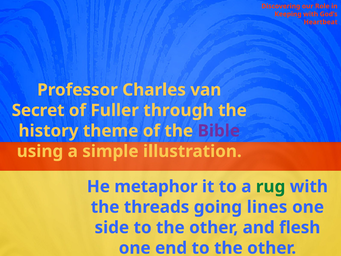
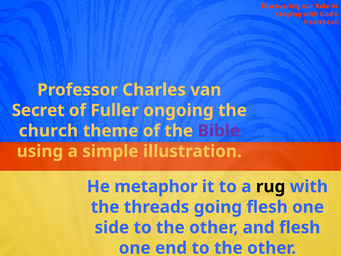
through: through -> ongoing (179, 110)
history: history -> church (48, 131)
rug colour: green -> black (271, 186)
going lines: lines -> flesh (267, 207)
